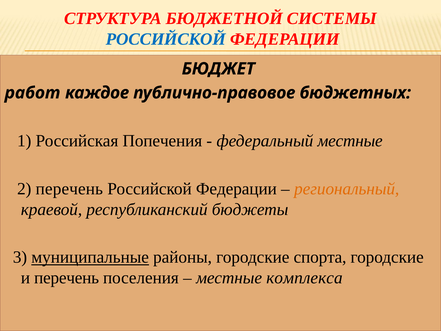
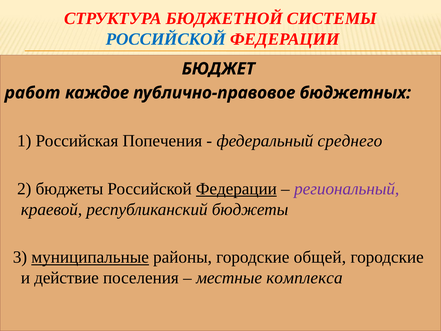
федеральный местные: местные -> среднего (350, 141)
2 перечень: перечень -> бюджеты (69, 189)
Федерации underline: none -> present (236, 189)
региональный colour: orange -> purple (347, 189)
спорта: спорта -> общей (320, 257)
и перечень: перечень -> действие (67, 278)
